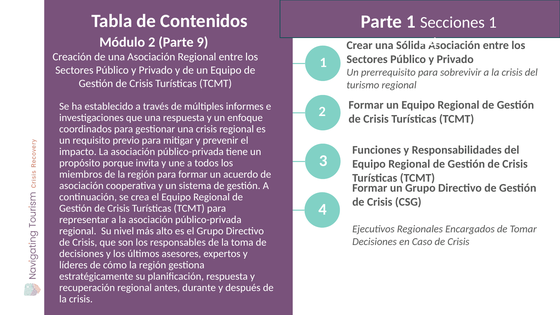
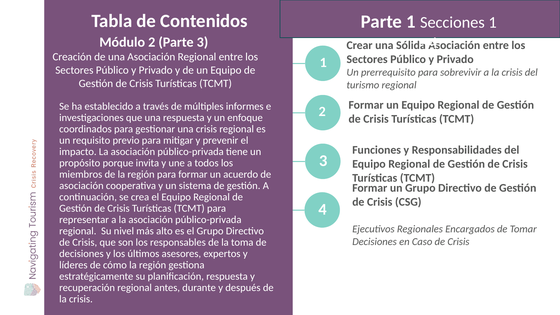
Parte 9: 9 -> 3 (202, 42)
